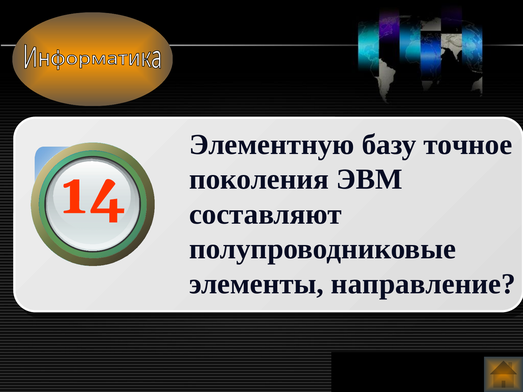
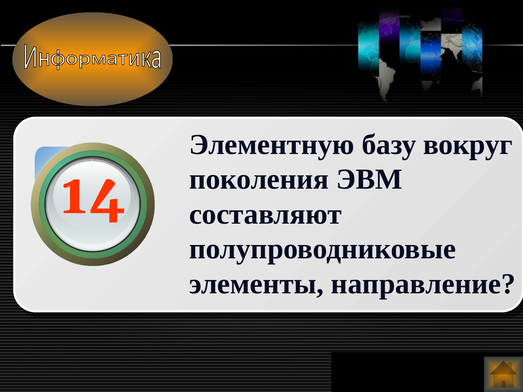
точное: точное -> вокруг (468, 145)
